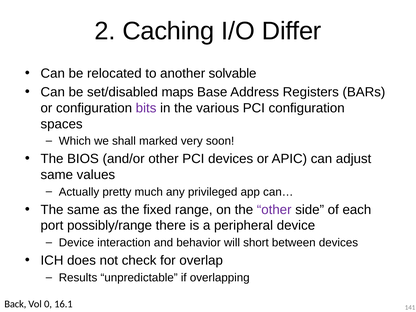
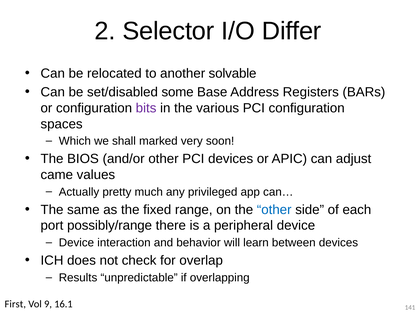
Caching: Caching -> Selector (168, 31)
maps: maps -> some (178, 92)
same: same -> came (57, 175)
other colour: purple -> blue (274, 210)
short: short -> learn (256, 243)
Back: Back -> First (15, 304)
0: 0 -> 9 (48, 304)
